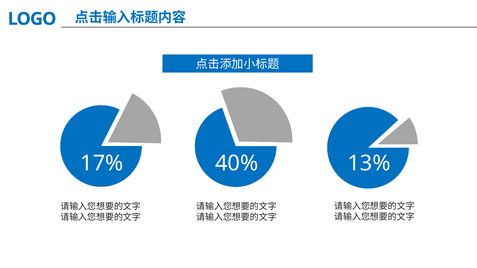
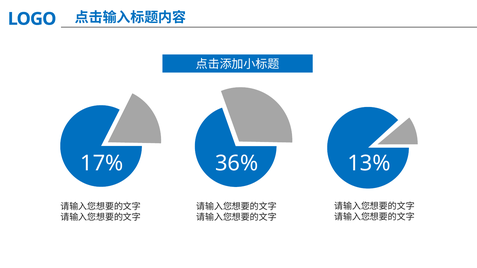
40%: 40% -> 36% (237, 163)
